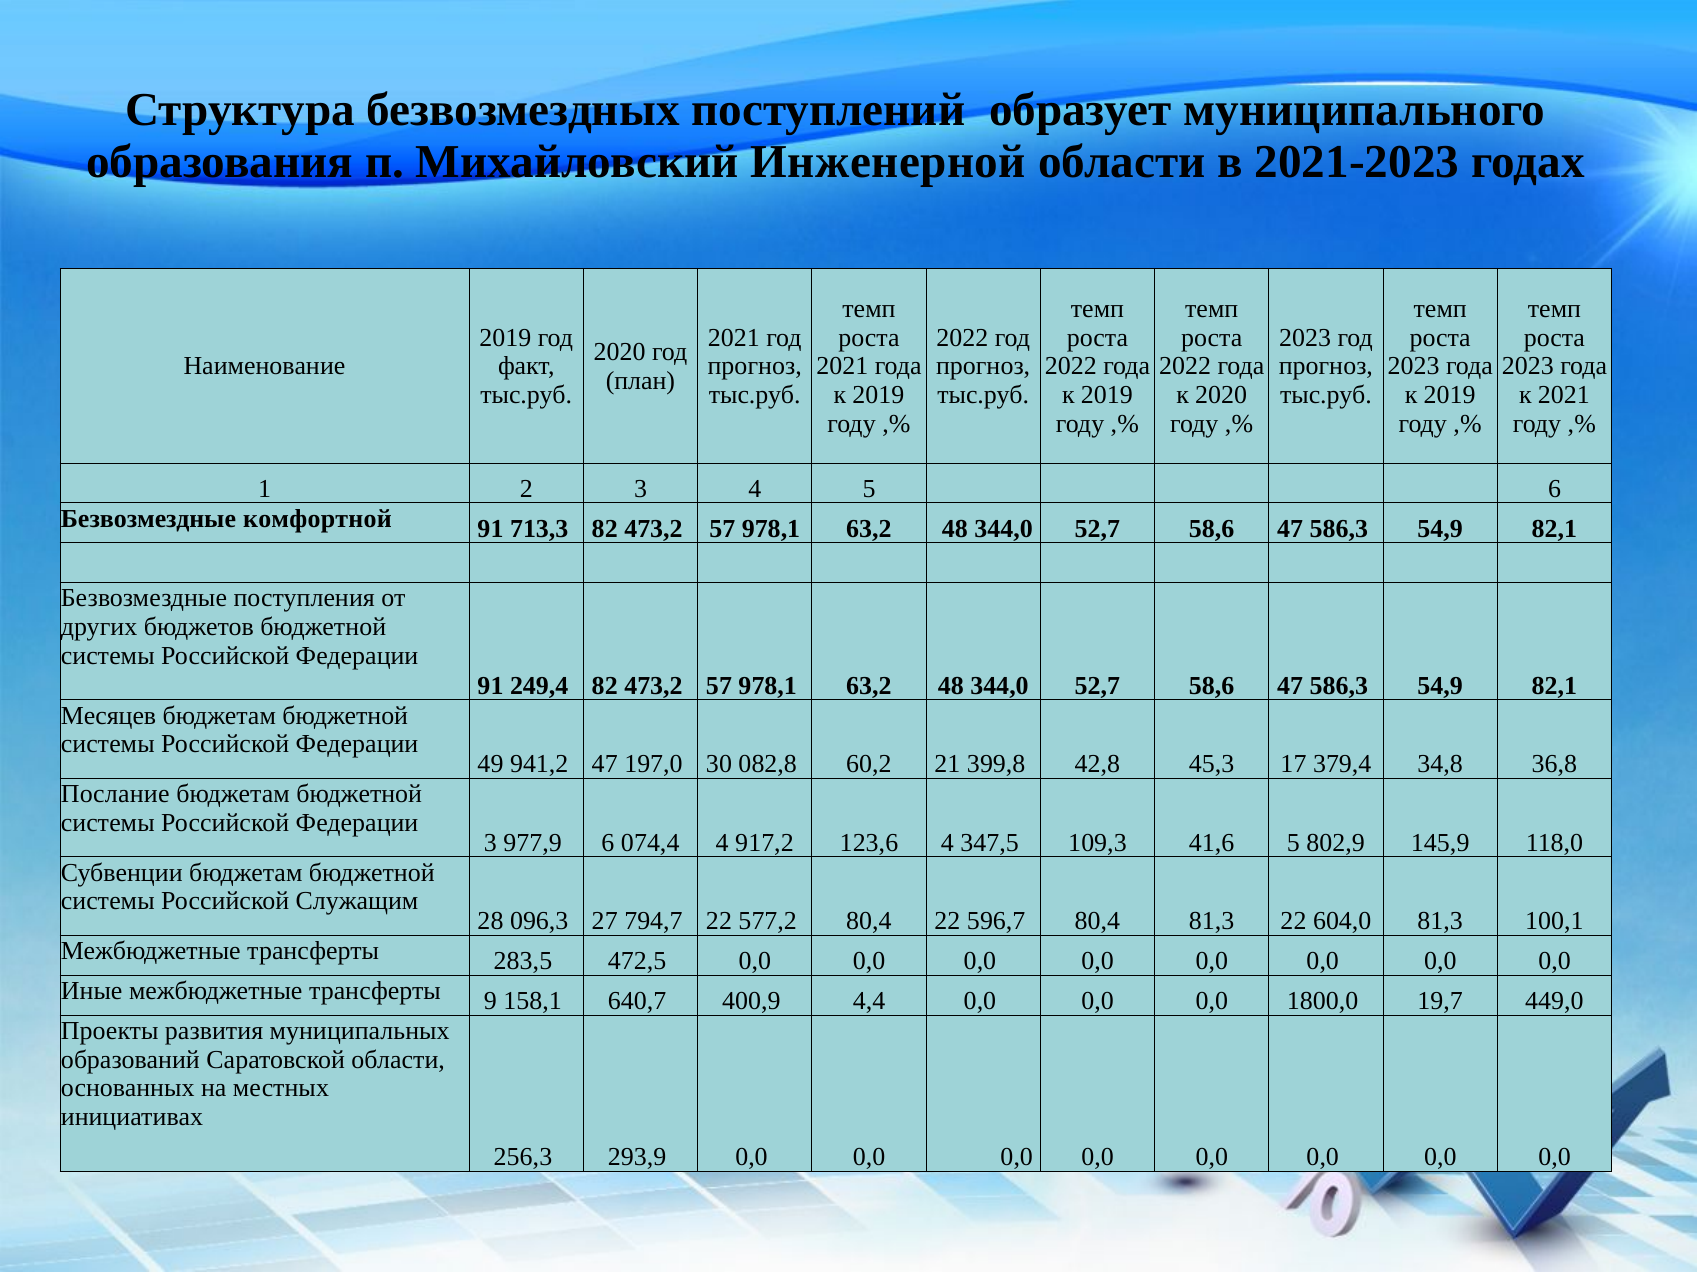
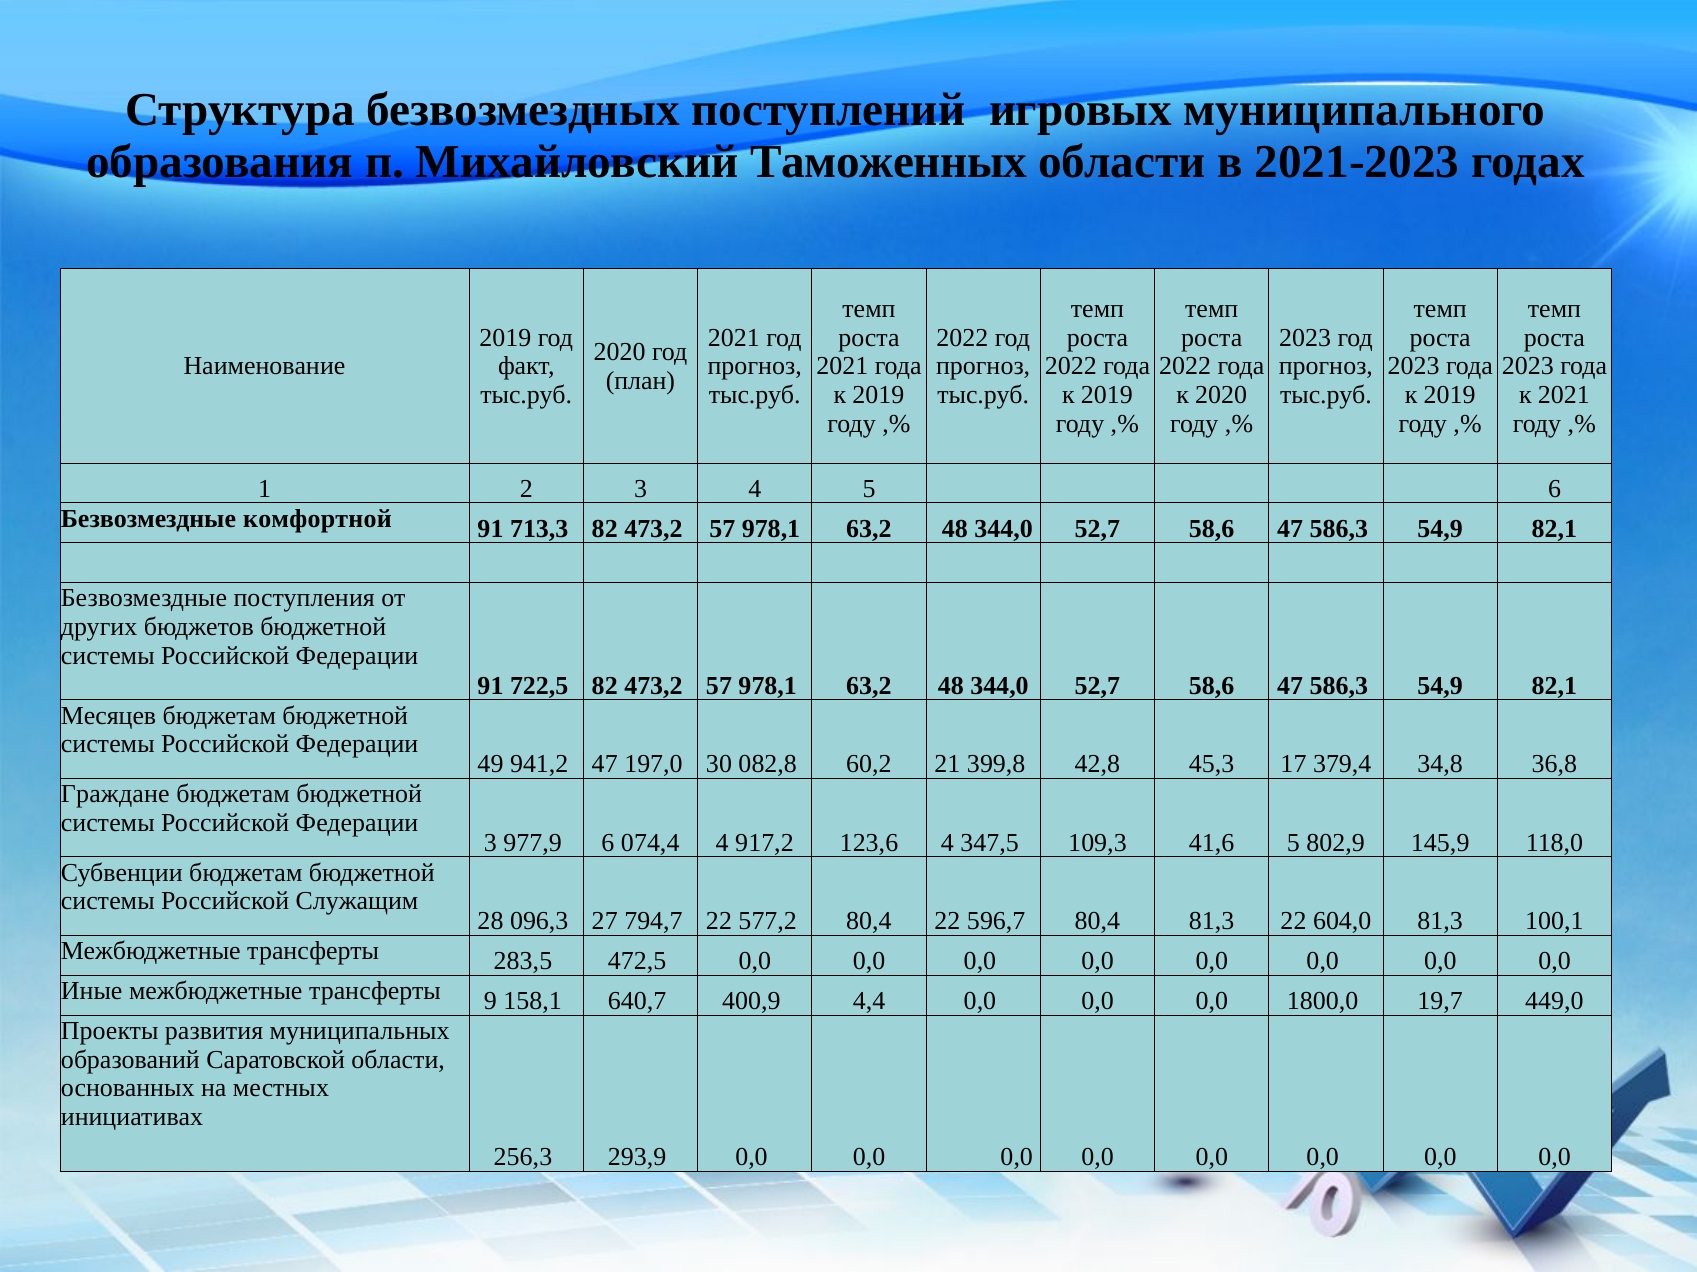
образует: образует -> игровых (1081, 110)
Инженерной: Инженерной -> Таможенных (889, 162)
249,4: 249,4 -> 722,5 (539, 686)
Послание: Послание -> Граждане (115, 794)
